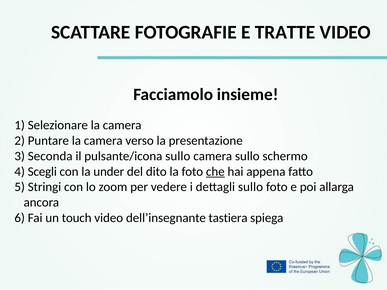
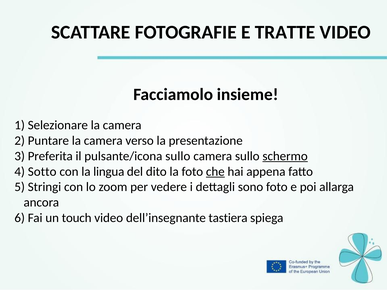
Seconda: Seconda -> Preferita (50, 156)
schermo underline: none -> present (285, 156)
Scegli: Scegli -> Sotto (42, 172)
under: under -> lingua (109, 172)
dettagli sullo: sullo -> sono (251, 187)
